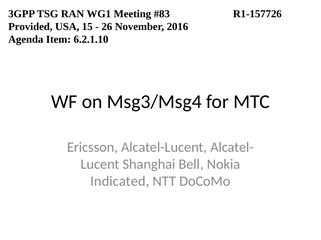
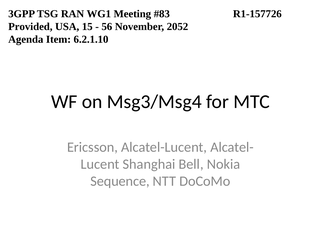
26: 26 -> 56 (107, 27)
2016: 2016 -> 2052 (177, 27)
Indicated: Indicated -> Sequence (120, 182)
